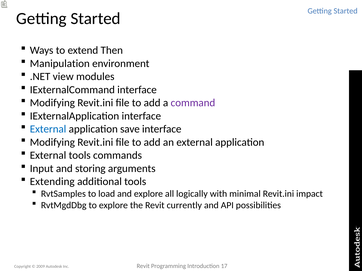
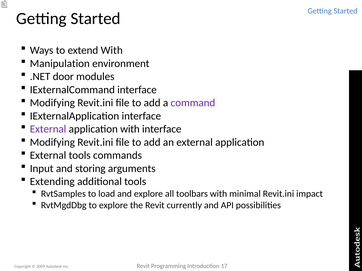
extend Then: Then -> With (112, 50)
view: view -> door (63, 77)
External colour: blue -> purple (48, 129)
application save: save -> with (130, 129)
logically: logically -> toolbars (192, 194)
